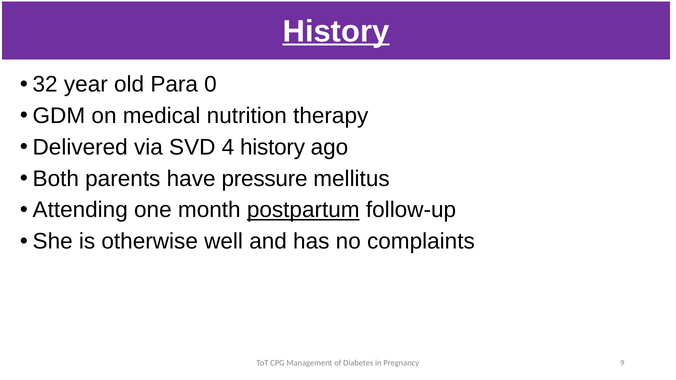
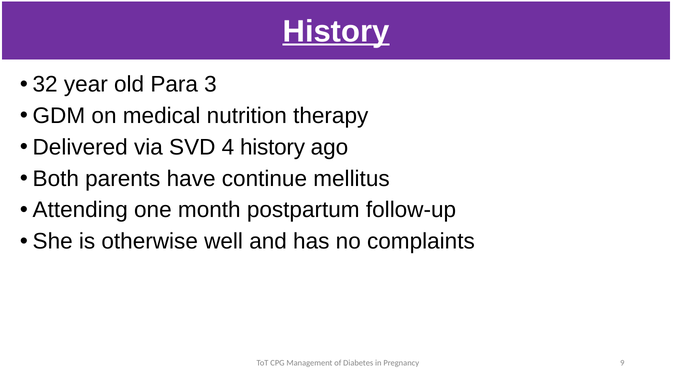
0: 0 -> 3 (210, 85)
pressure: pressure -> continue (264, 179)
postpartum underline: present -> none (303, 210)
